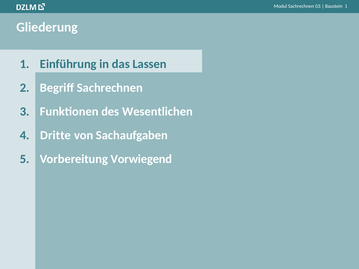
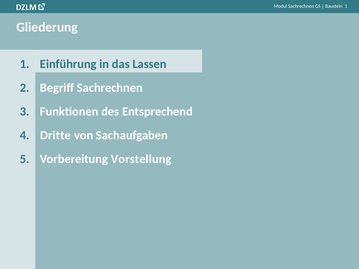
Wesentlichen: Wesentlichen -> Entsprechend (157, 112)
Vorwiegend: Vorwiegend -> Vorstellung (141, 159)
